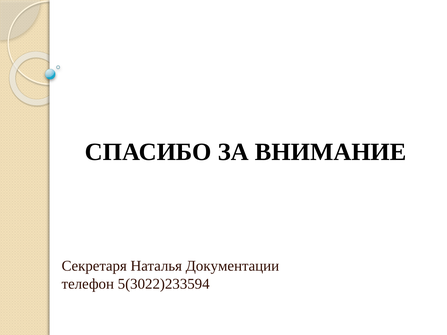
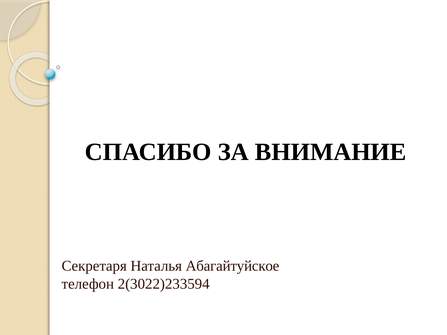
Документации: Документации -> Абагайтуйское (233, 266)
5(3022)233594: 5(3022)233594 -> 2(3022)233594 (164, 284)
